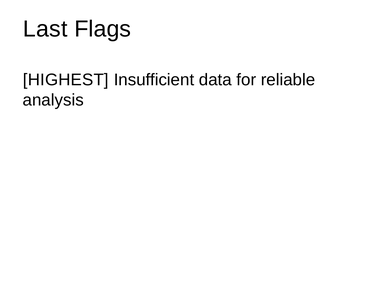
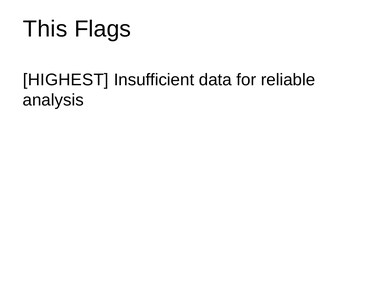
Last: Last -> This (45, 29)
